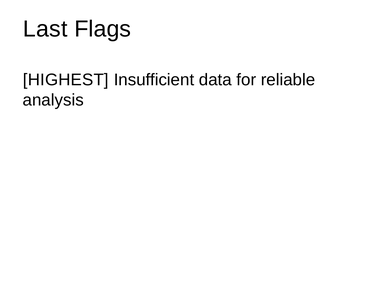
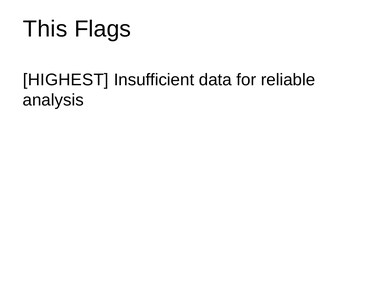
Last: Last -> This (45, 29)
